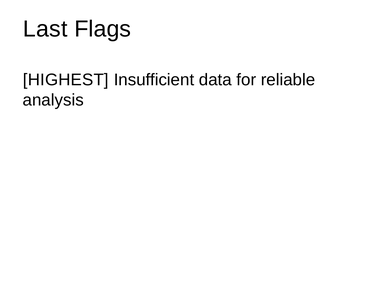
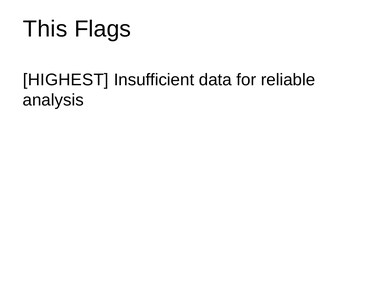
Last: Last -> This (45, 29)
